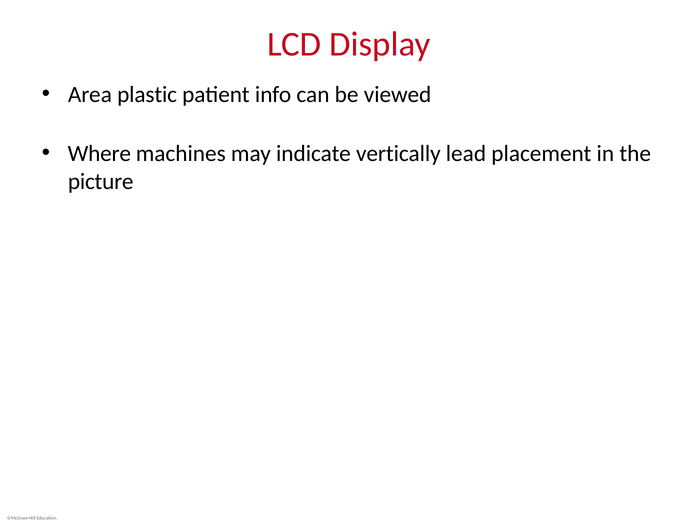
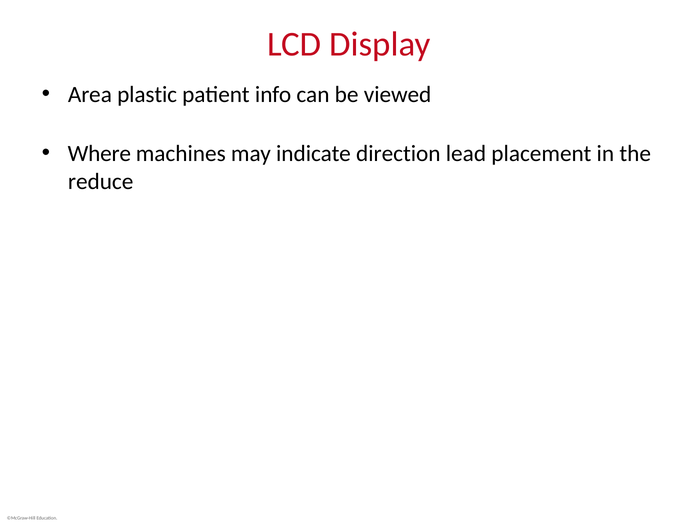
vertically: vertically -> direction (398, 154)
picture: picture -> reduce (101, 182)
